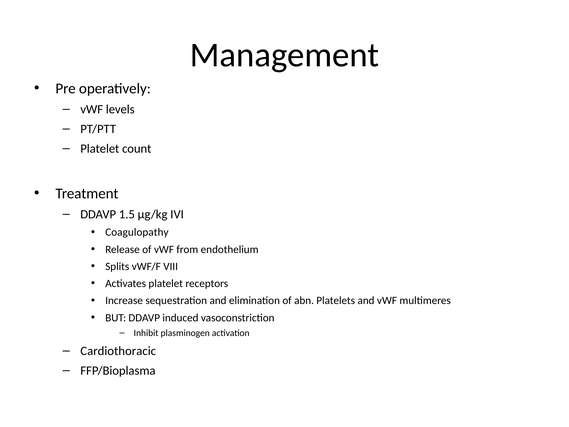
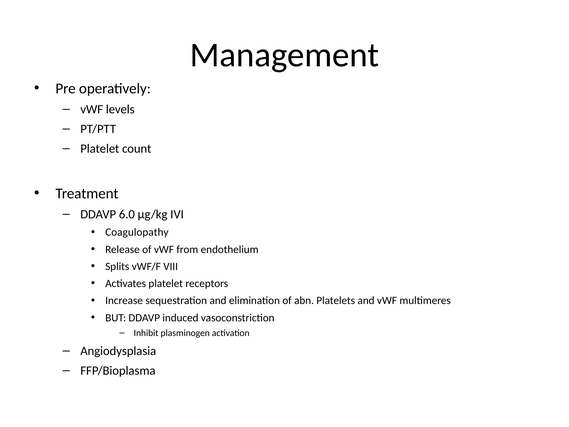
1.5: 1.5 -> 6.0 (127, 214)
Cardiothoracic: Cardiothoracic -> Angiodysplasia (118, 351)
